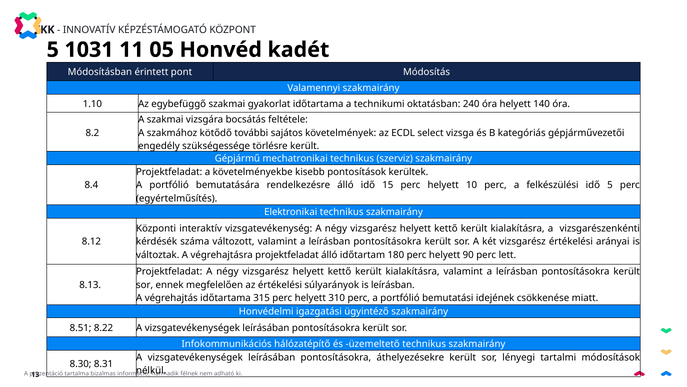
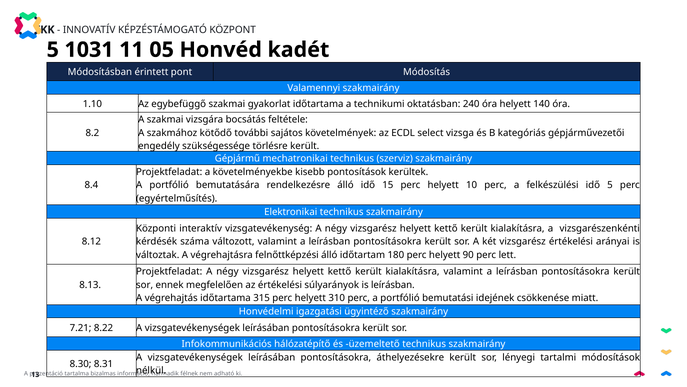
végrehajtásra projektfeladat: projektfeladat -> felnőttképzési (287, 255)
8.51: 8.51 -> 7.21 (81, 327)
